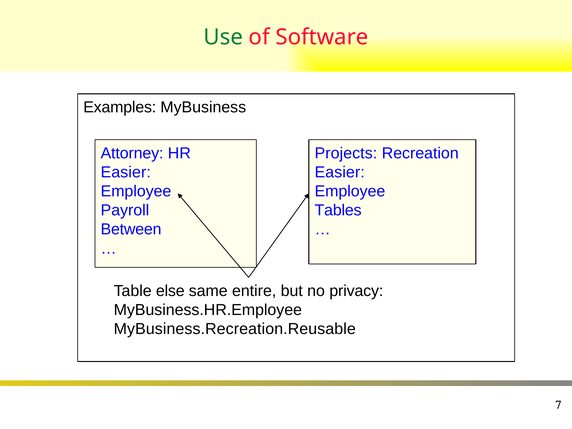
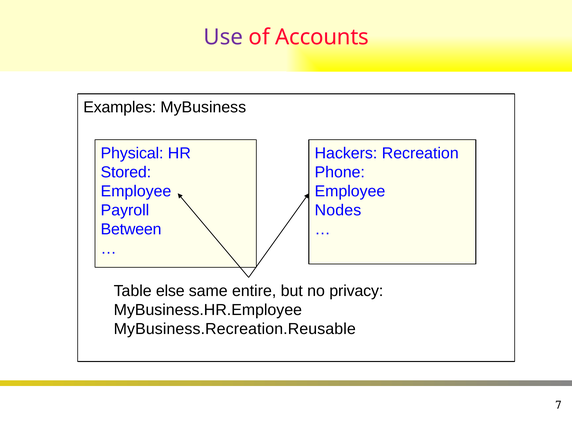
Use colour: green -> purple (223, 37)
Software: Software -> Accounts (322, 37)
Attorney: Attorney -> Physical (132, 153)
Projects: Projects -> Hackers (346, 153)
Easier: Easier -> Stored (126, 172)
Easier: Easier -> Phone (340, 172)
Tables: Tables -> Nodes (338, 210)
